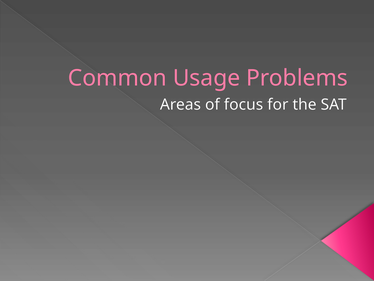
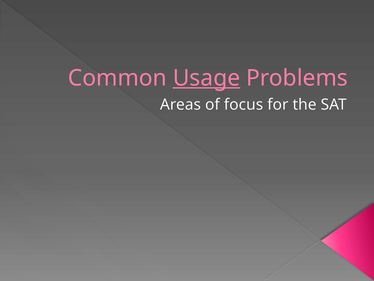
Usage underline: none -> present (206, 78)
